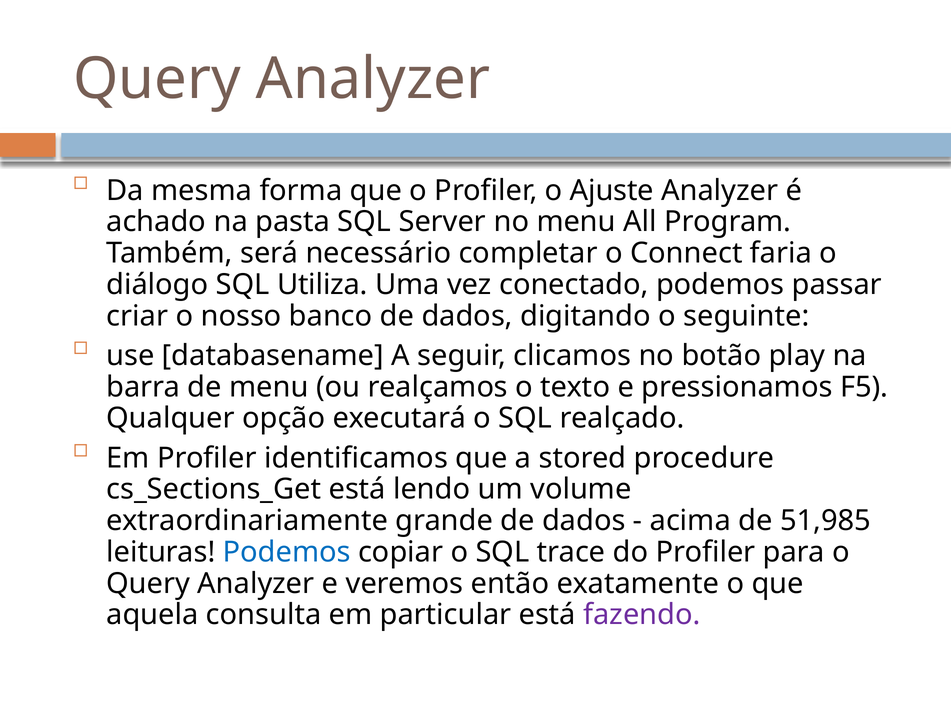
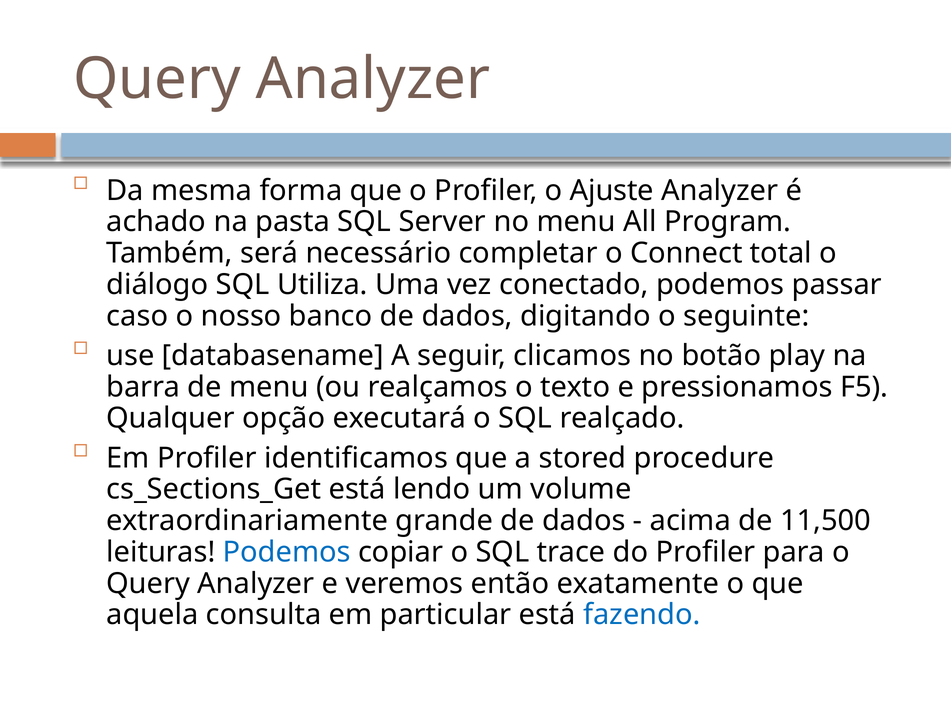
faria: faria -> total (781, 253)
criar: criar -> caso (137, 316)
51,985: 51,985 -> 11,500 (825, 521)
fazendo colour: purple -> blue (642, 615)
